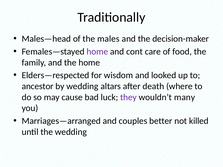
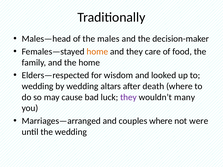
home colour: purple -> orange (97, 52)
and cont: cont -> they (135, 52)
ancestor: ancestor -> wedding (38, 86)
couples better: better -> where (161, 121)
killed: killed -> were (199, 121)
